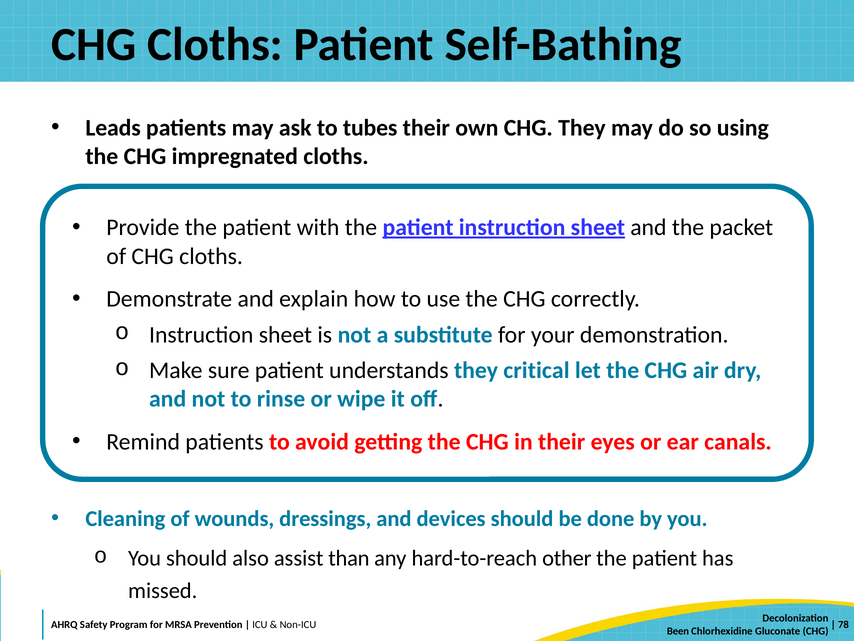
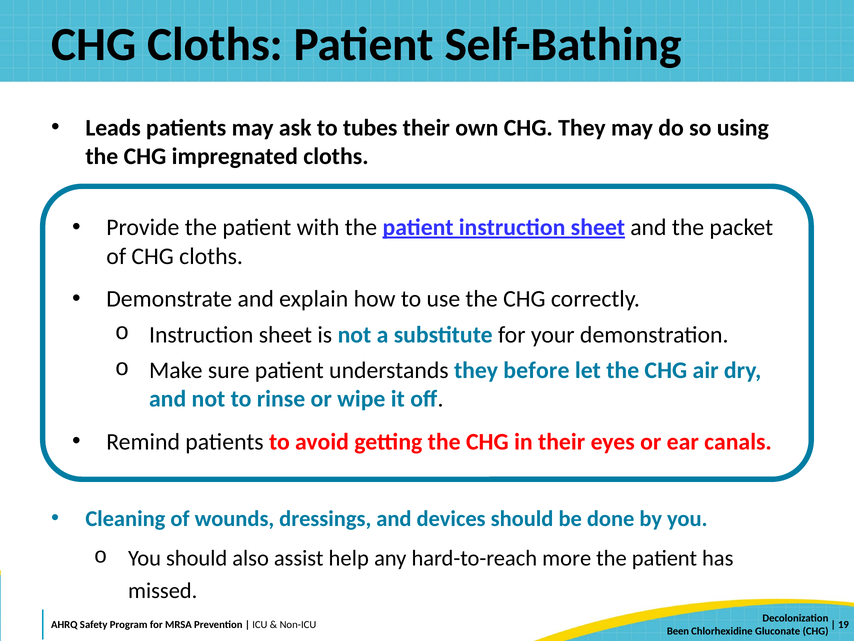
critical: critical -> before (536, 370)
than: than -> help (349, 558)
other: other -> more (567, 558)
78: 78 -> 19 (843, 624)
